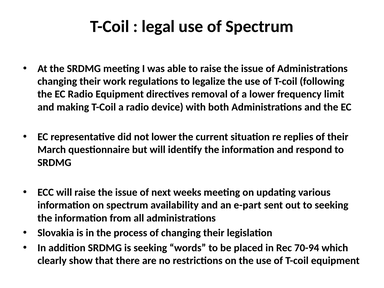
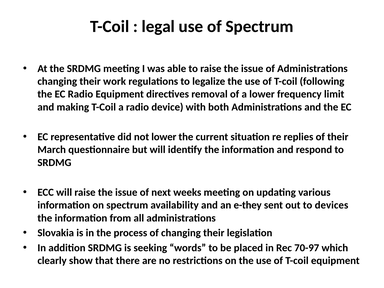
e-part: e-part -> e-they (248, 205)
to seeking: seeking -> devices (332, 205)
70-94: 70-94 -> 70-97 (307, 248)
